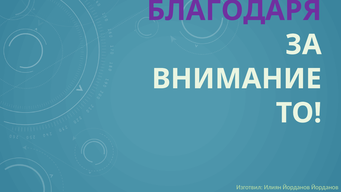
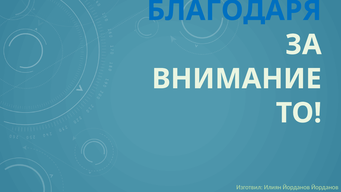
БЛАГОДАРЯ colour: purple -> blue (234, 11)
